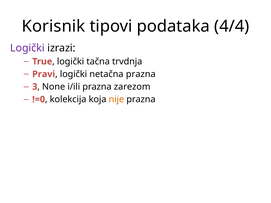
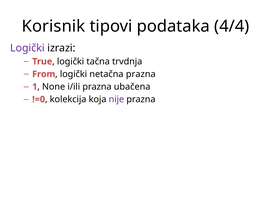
Pravi: Pravi -> From (44, 74)
3: 3 -> 1 (35, 87)
zarezom: zarezom -> ubačena (132, 87)
nije colour: orange -> purple (116, 99)
